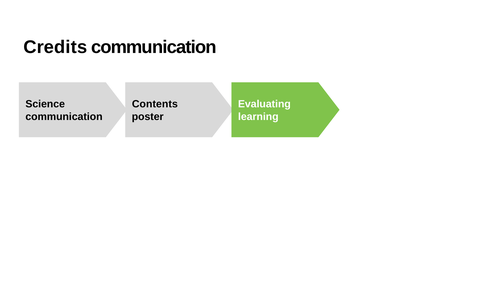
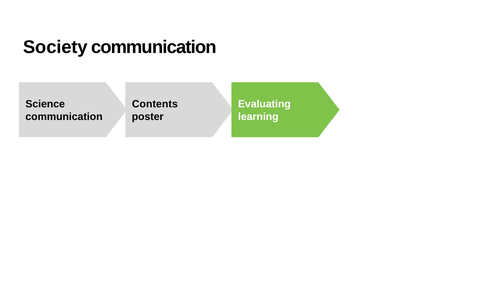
Credits: Credits -> Society (55, 47)
